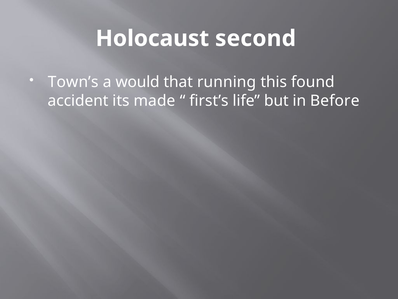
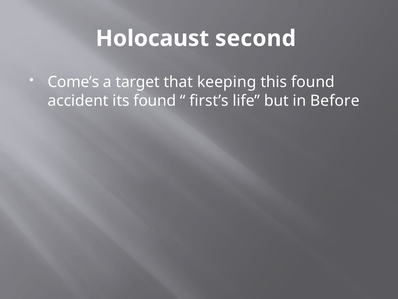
Town’s: Town’s -> Come’s (73, 82)
would: would -> target (138, 82)
running: running -> keeping (227, 82)
its made: made -> found (155, 101)
